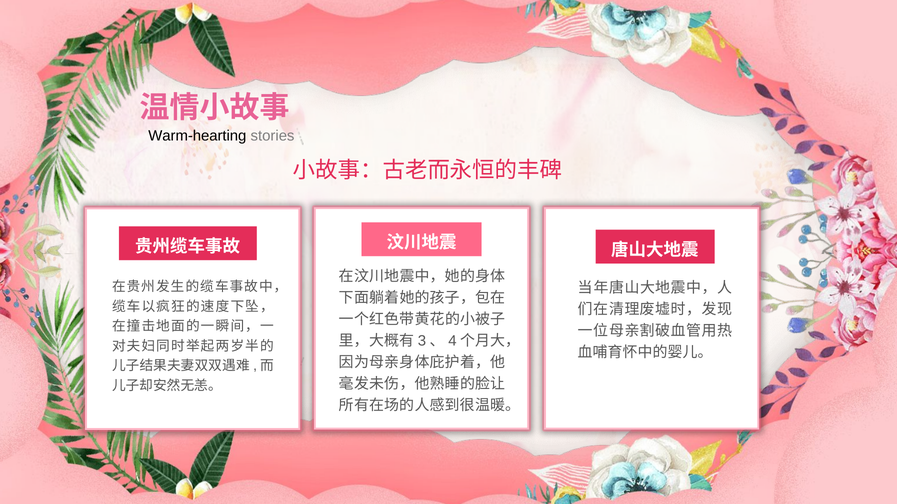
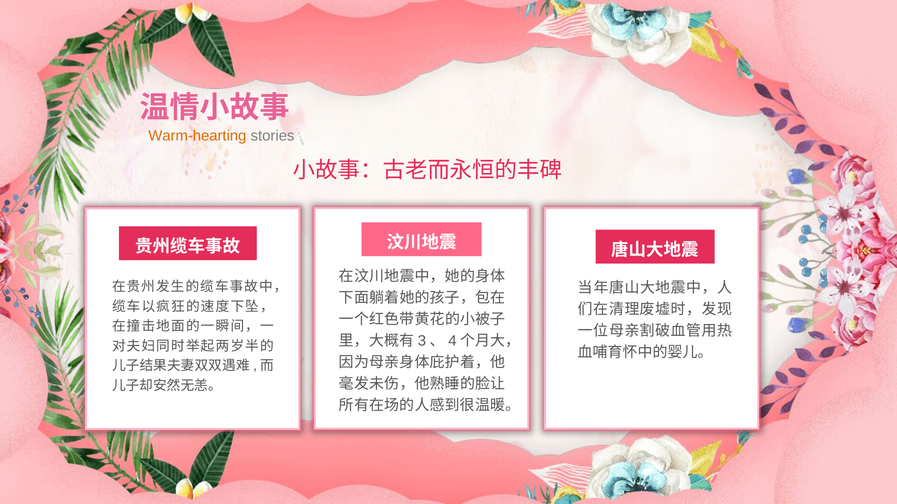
Warm-hearting colour: black -> orange (197, 136)
